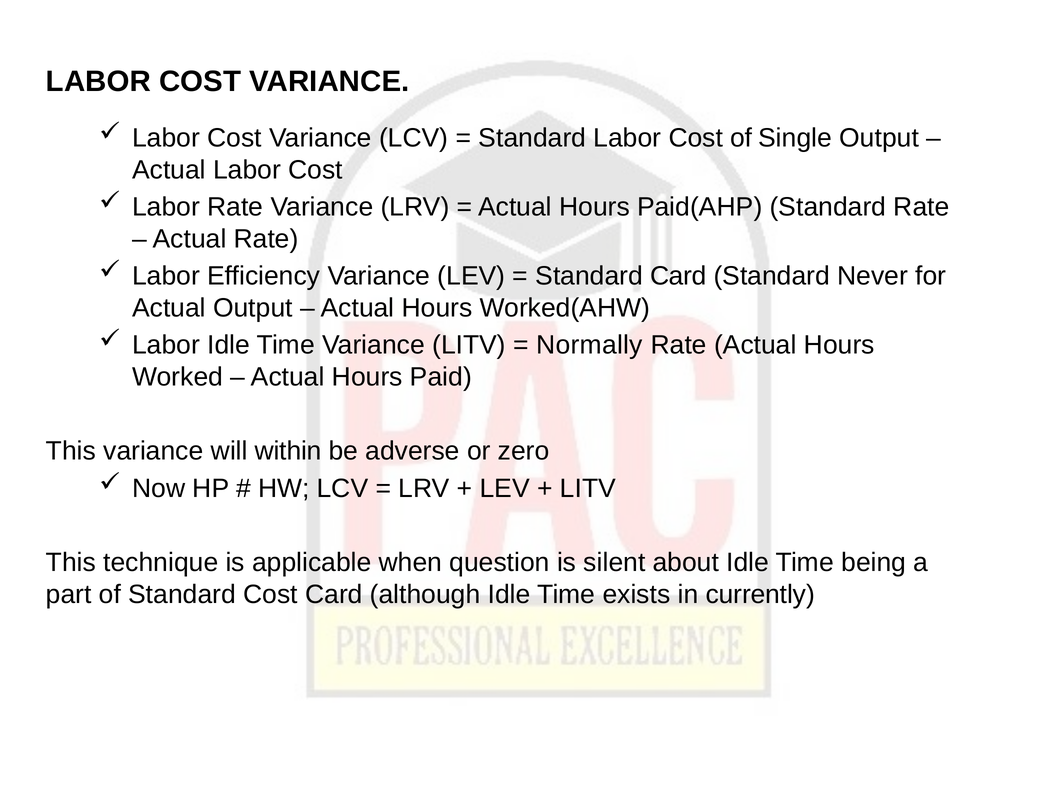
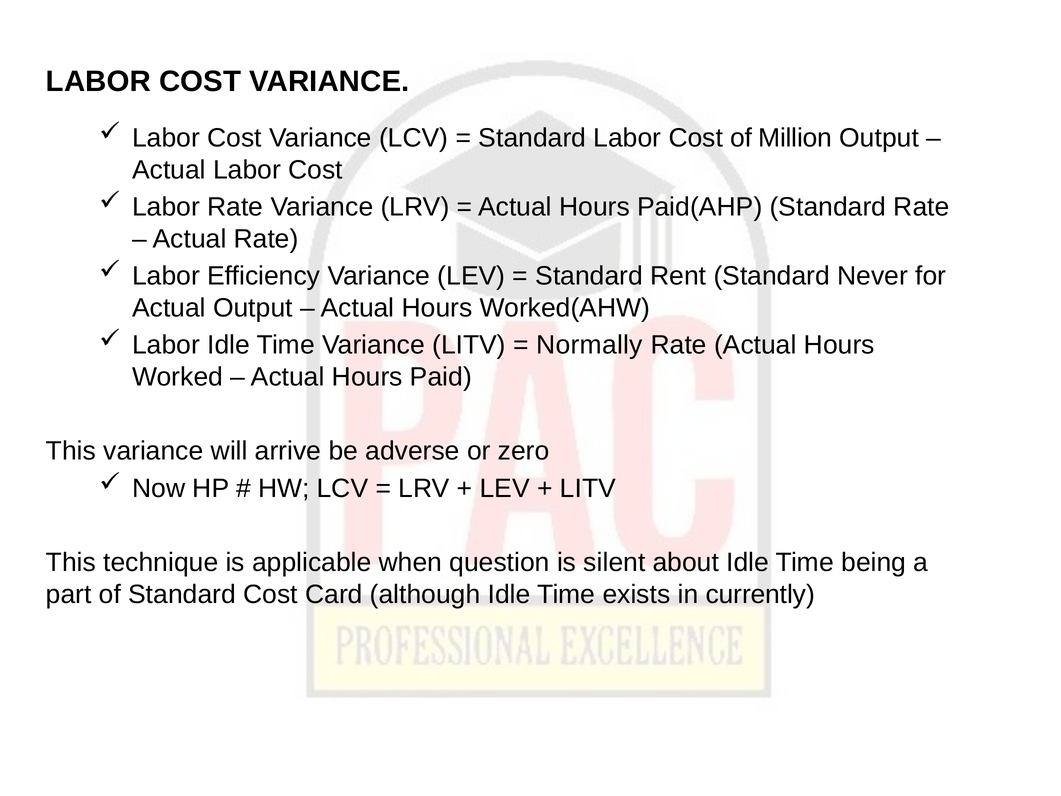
Single: Single -> Million (795, 138)
Standard Card: Card -> Rent (678, 276)
within: within -> arrive (288, 451)
